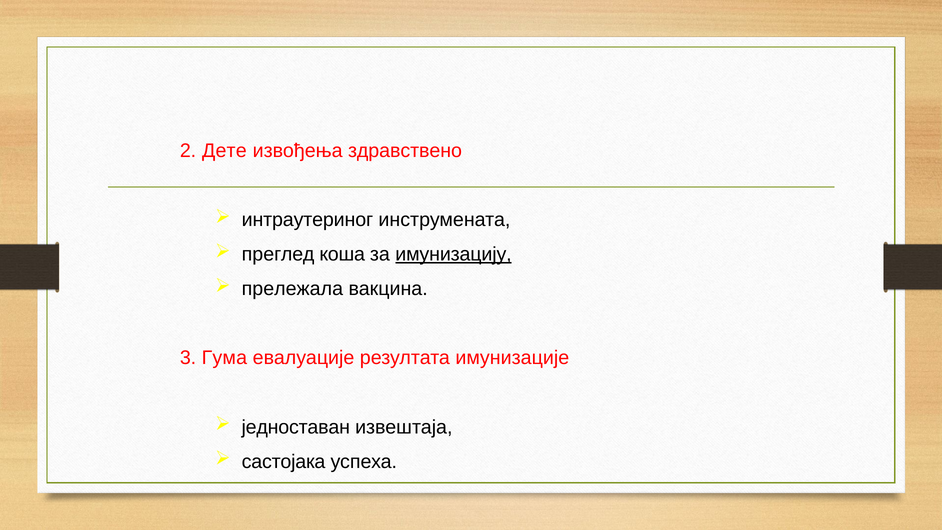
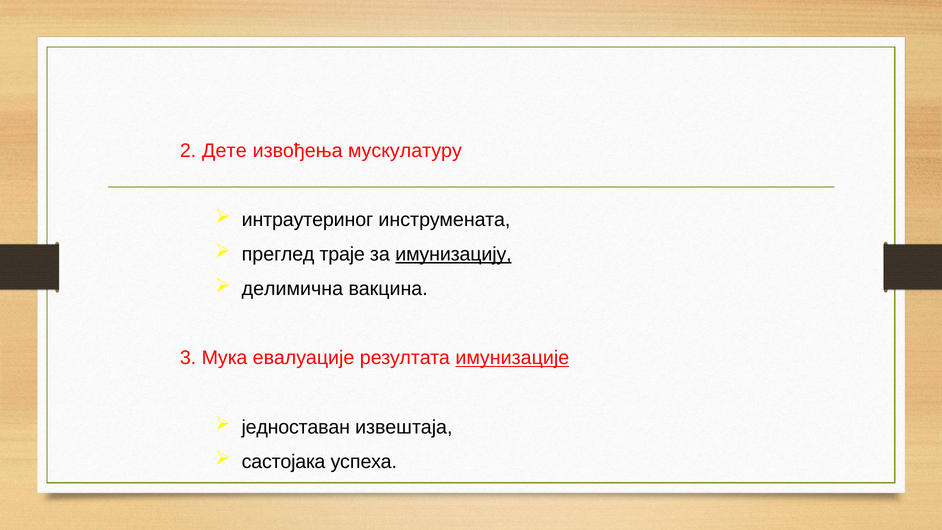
здравствено: здравствено -> мускулатуру (405, 151)
коша: коша -> траје (342, 254)
прележала: прележала -> делимична (292, 289)
Гума: Гума -> Мука (224, 358)
имунизације underline: none -> present (512, 358)
